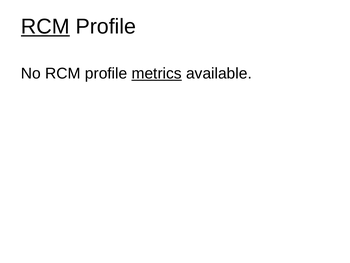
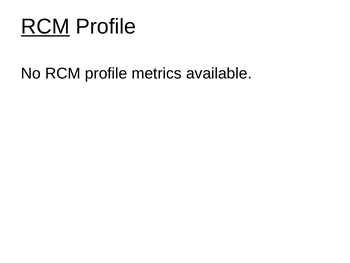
metrics underline: present -> none (157, 73)
